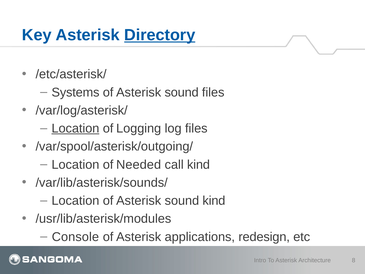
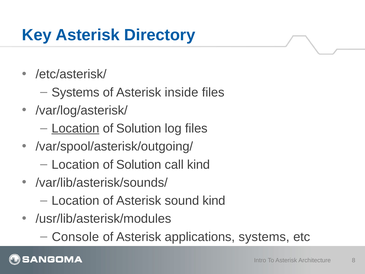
Directory underline: present -> none (160, 35)
sound: sound -> inside (181, 92)
Logging: Logging -> Solution (139, 128)
Needed: Needed -> Solution (139, 164)
applications redesign: redesign -> systems (264, 237)
